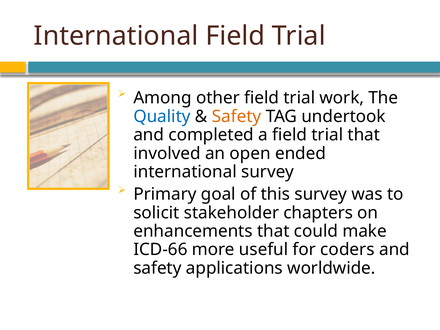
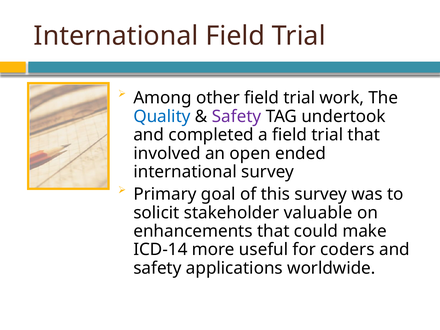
Safety colour: orange -> purple (237, 116)
chapters: chapters -> valuable (318, 213)
ICD-66: ICD-66 -> ICD-14 (160, 250)
